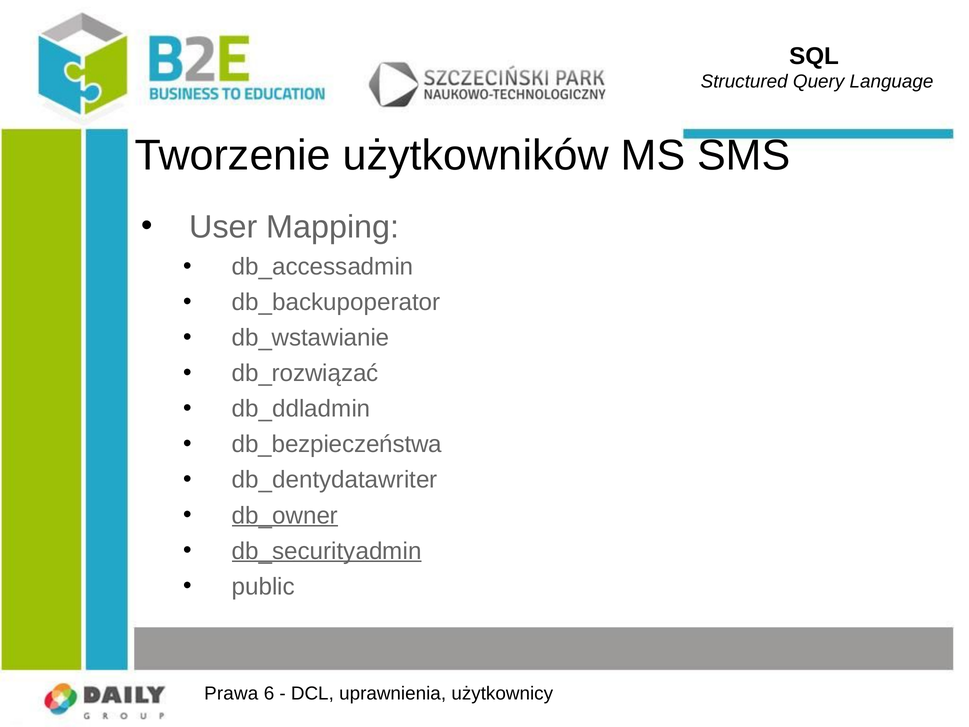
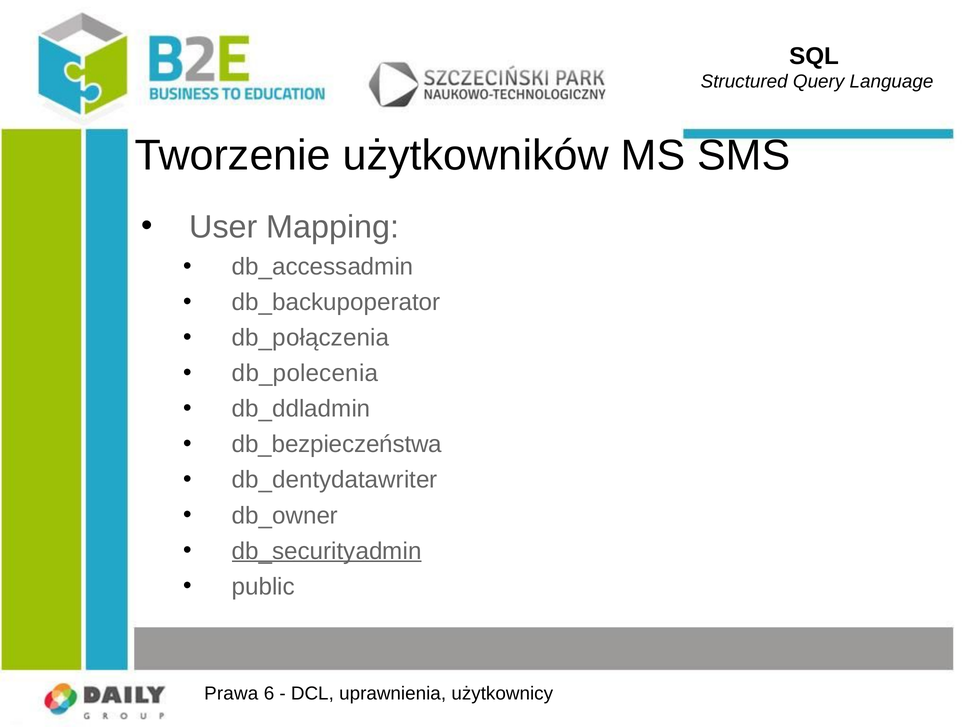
db_wstawianie: db_wstawianie -> db_połączenia (310, 338)
db_rozwiązać: db_rozwiązać -> db_polecenia (305, 373)
db_owner underline: present -> none (285, 515)
